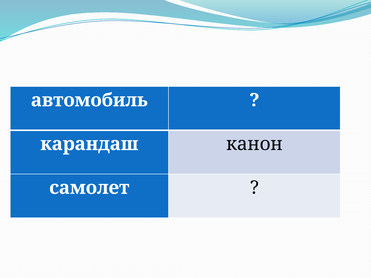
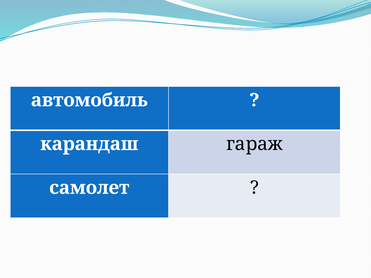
канон: канон -> гараж (254, 144)
